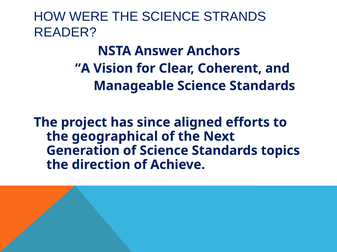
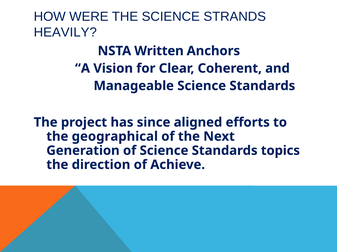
READER: READER -> HEAVILY (65, 32)
Answer: Answer -> Written (159, 51)
